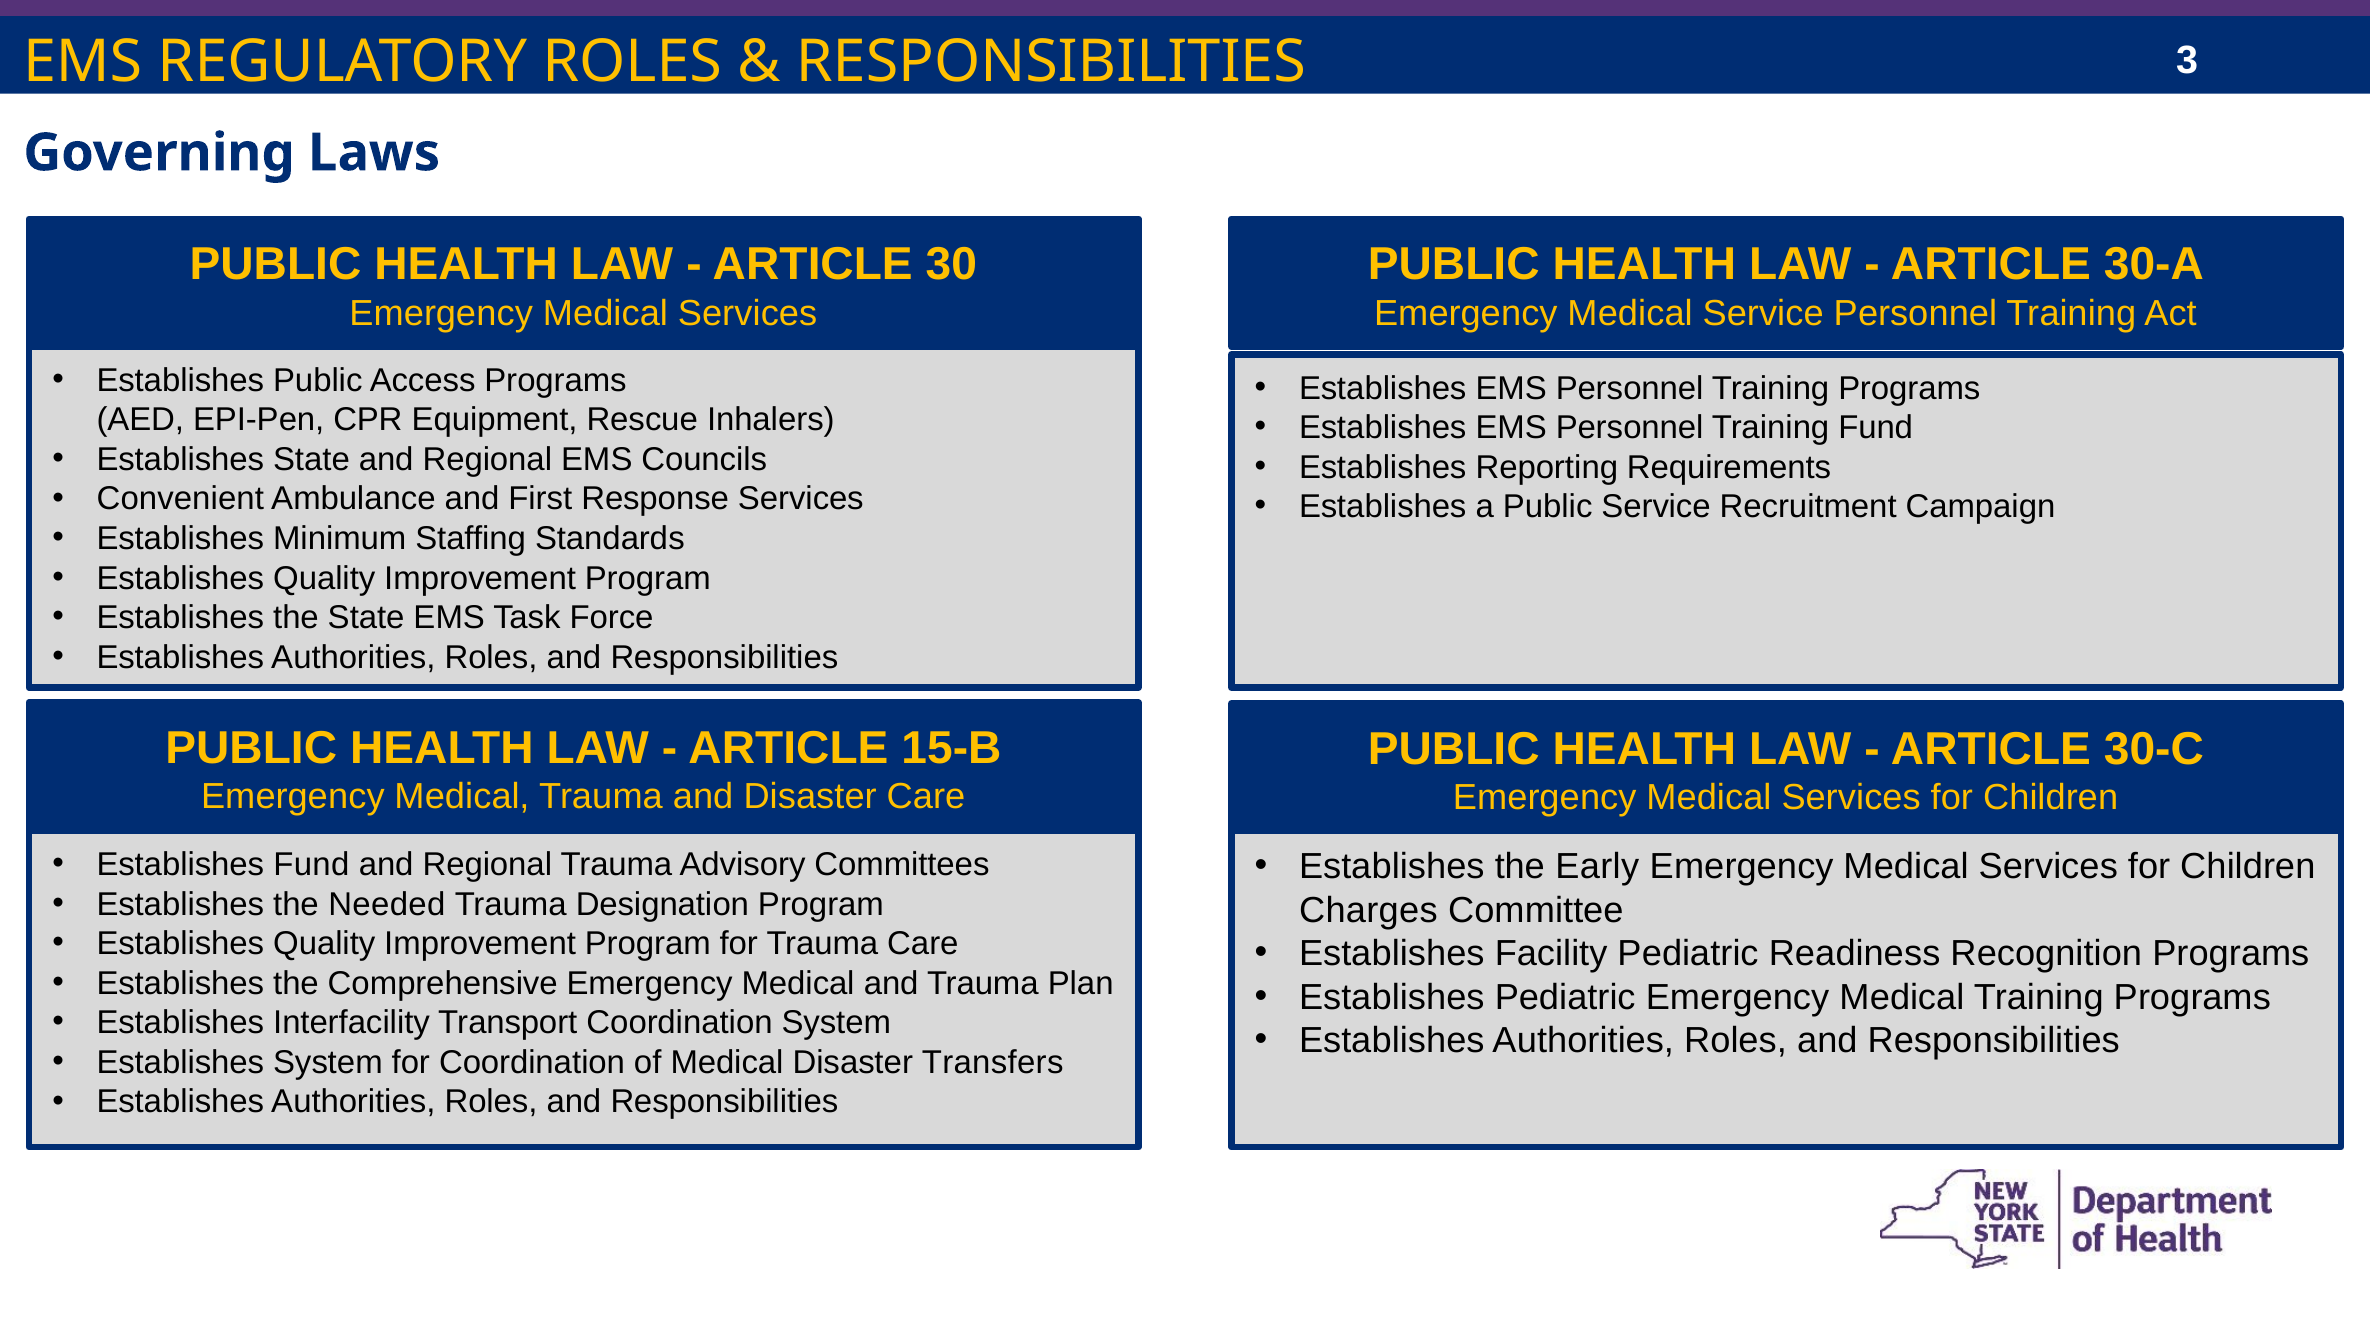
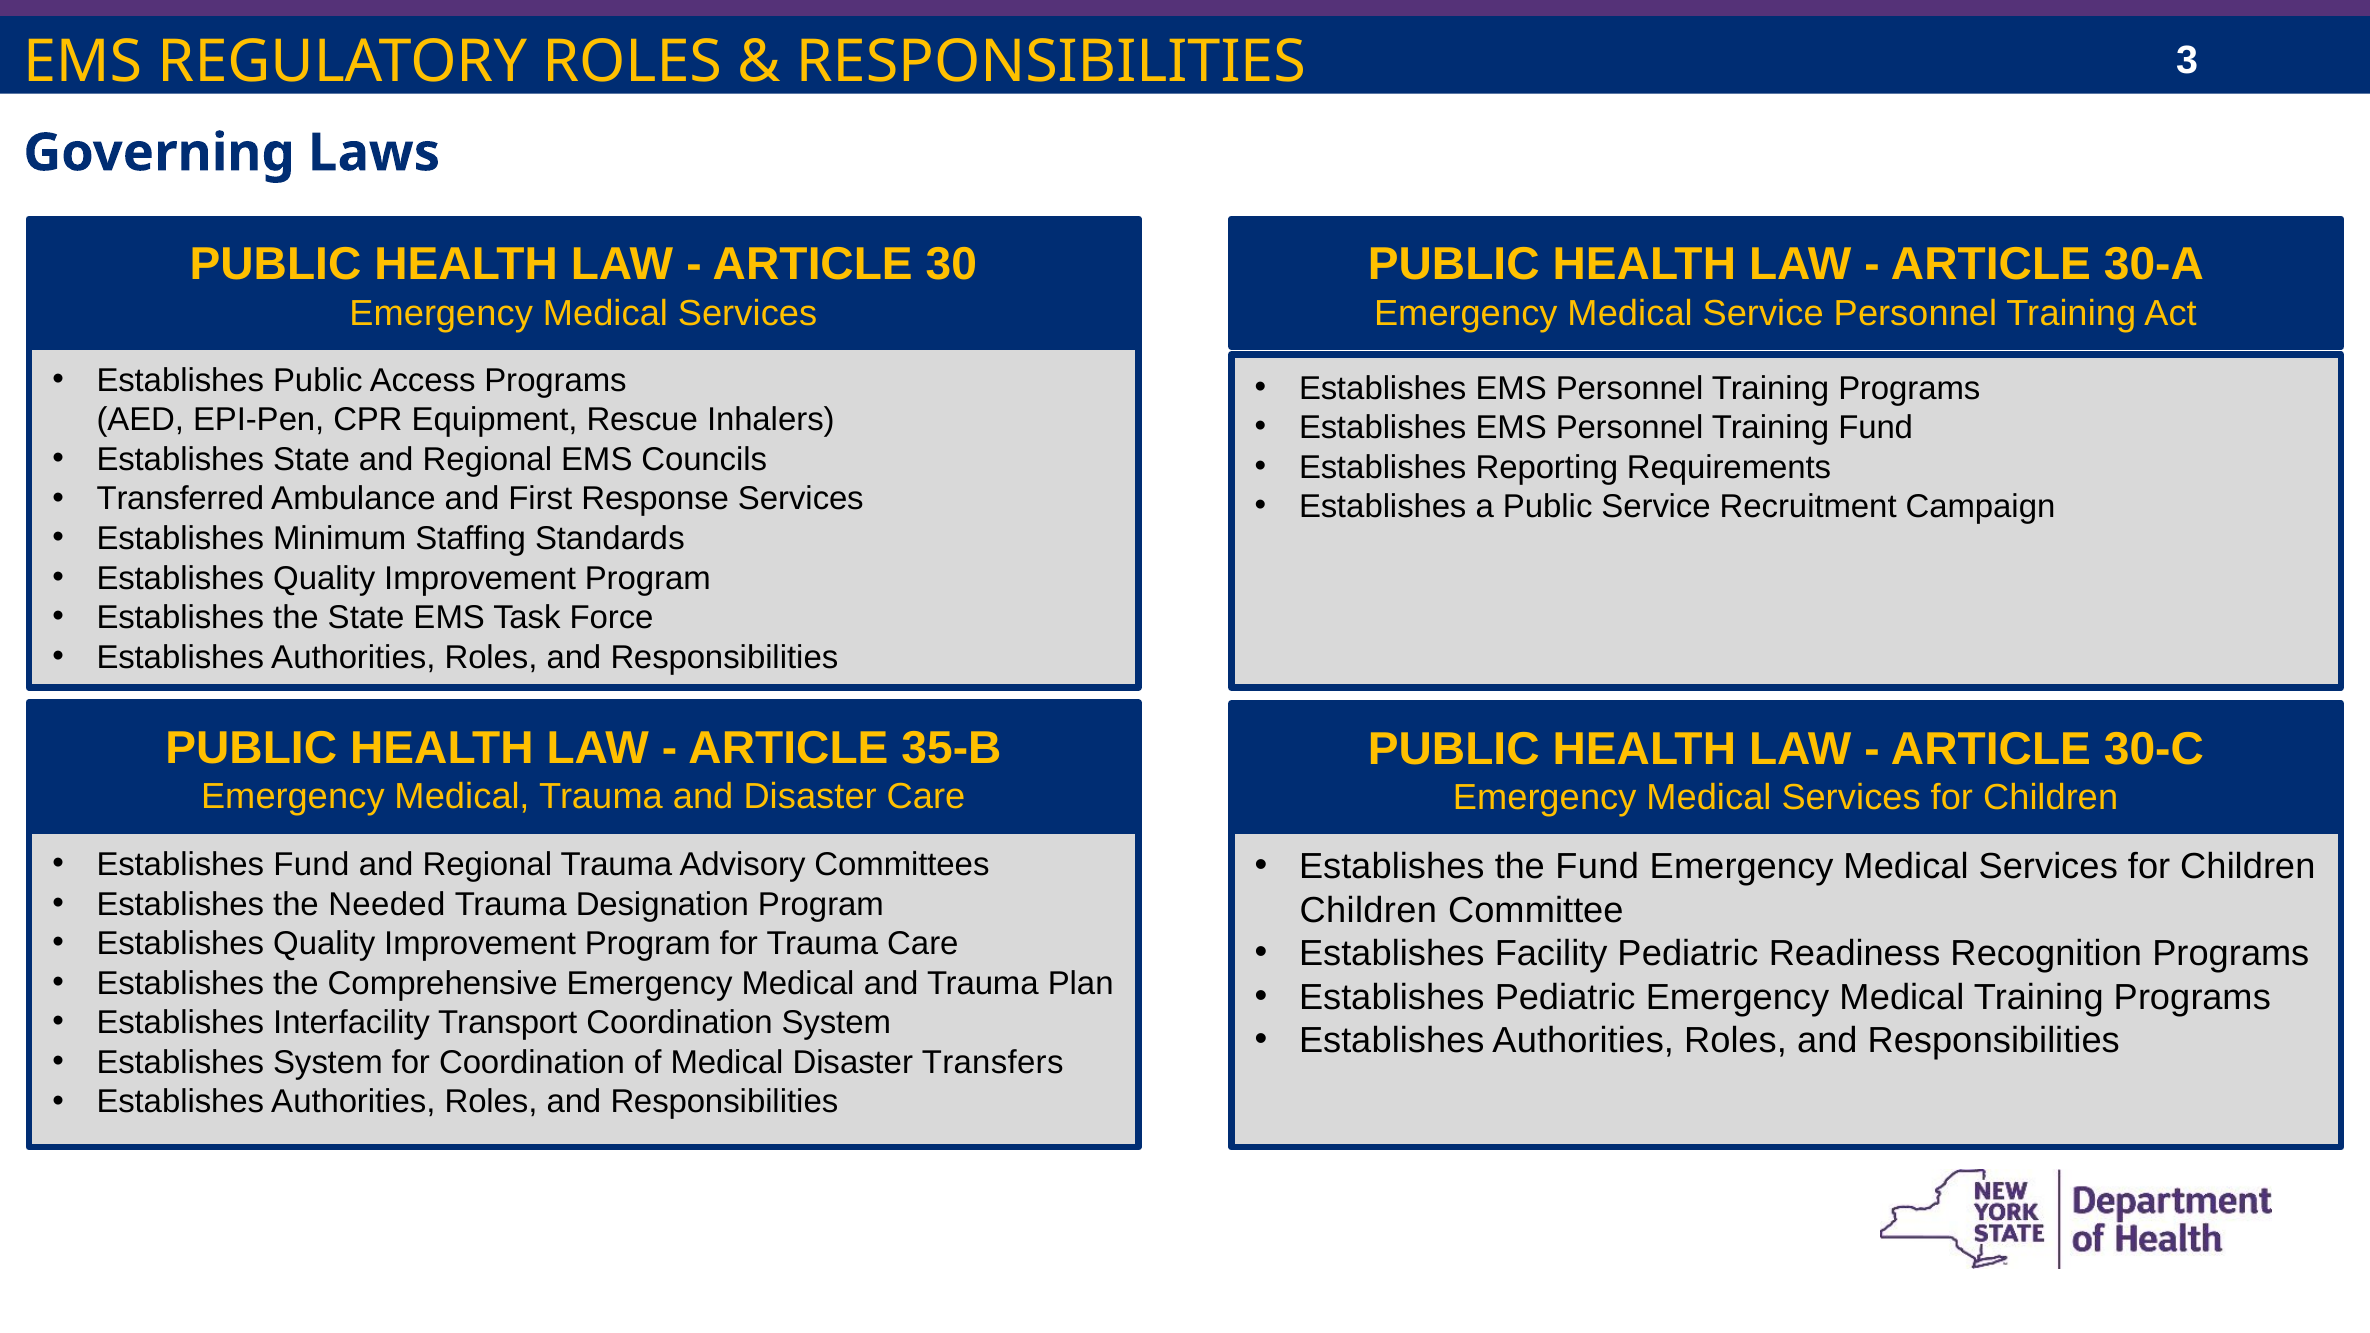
Convenient: Convenient -> Transferred (180, 499)
15-B: 15-B -> 35-B (951, 748)
the Early: Early -> Fund (1597, 867)
Charges: Charges -> Children (1368, 910)
